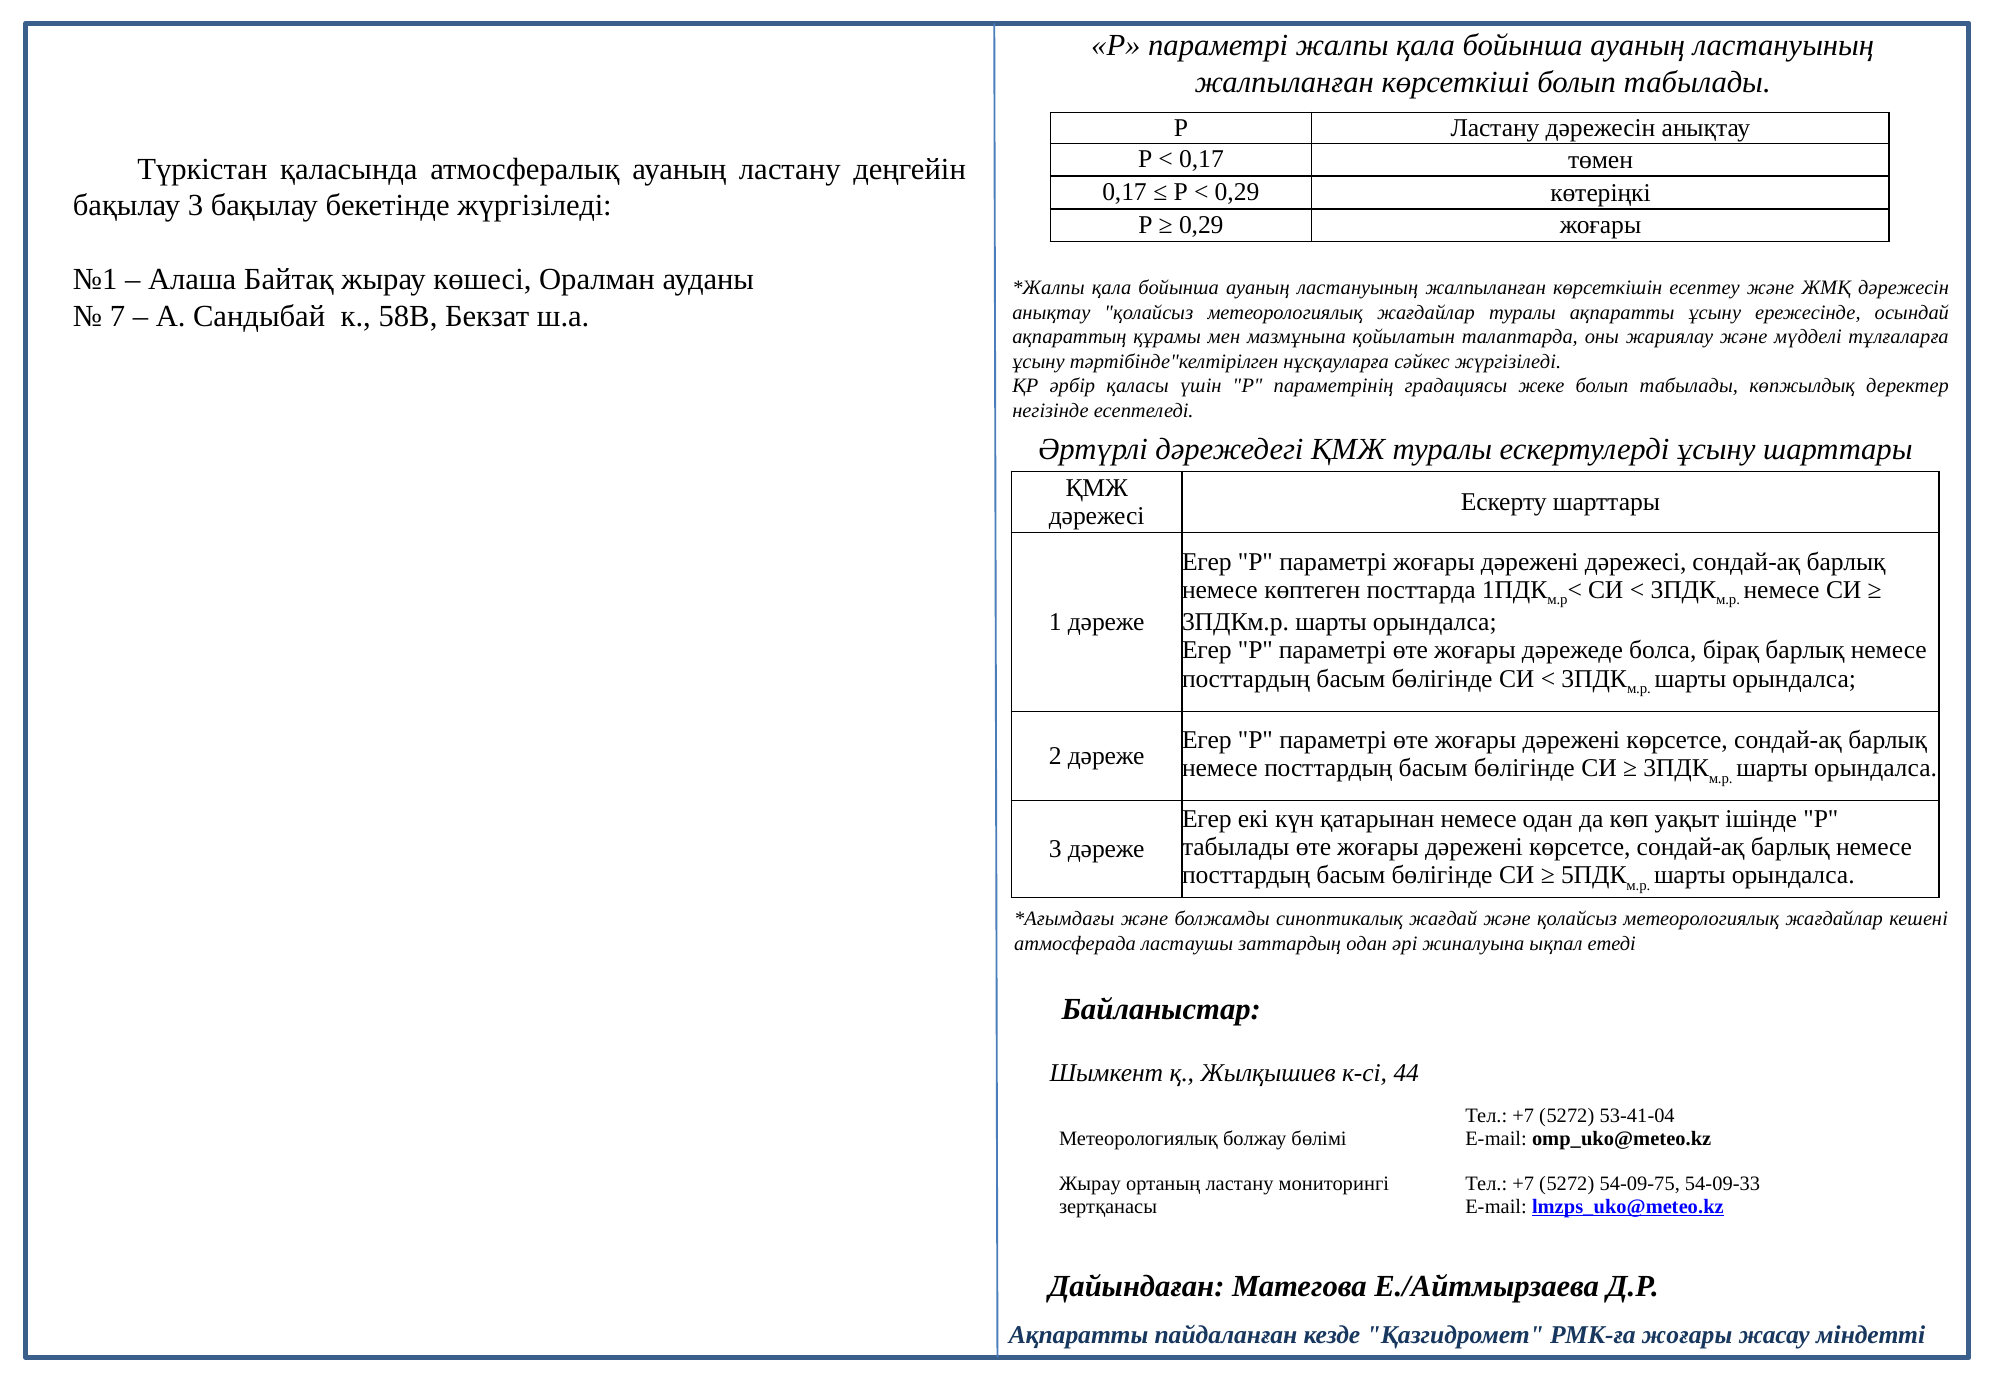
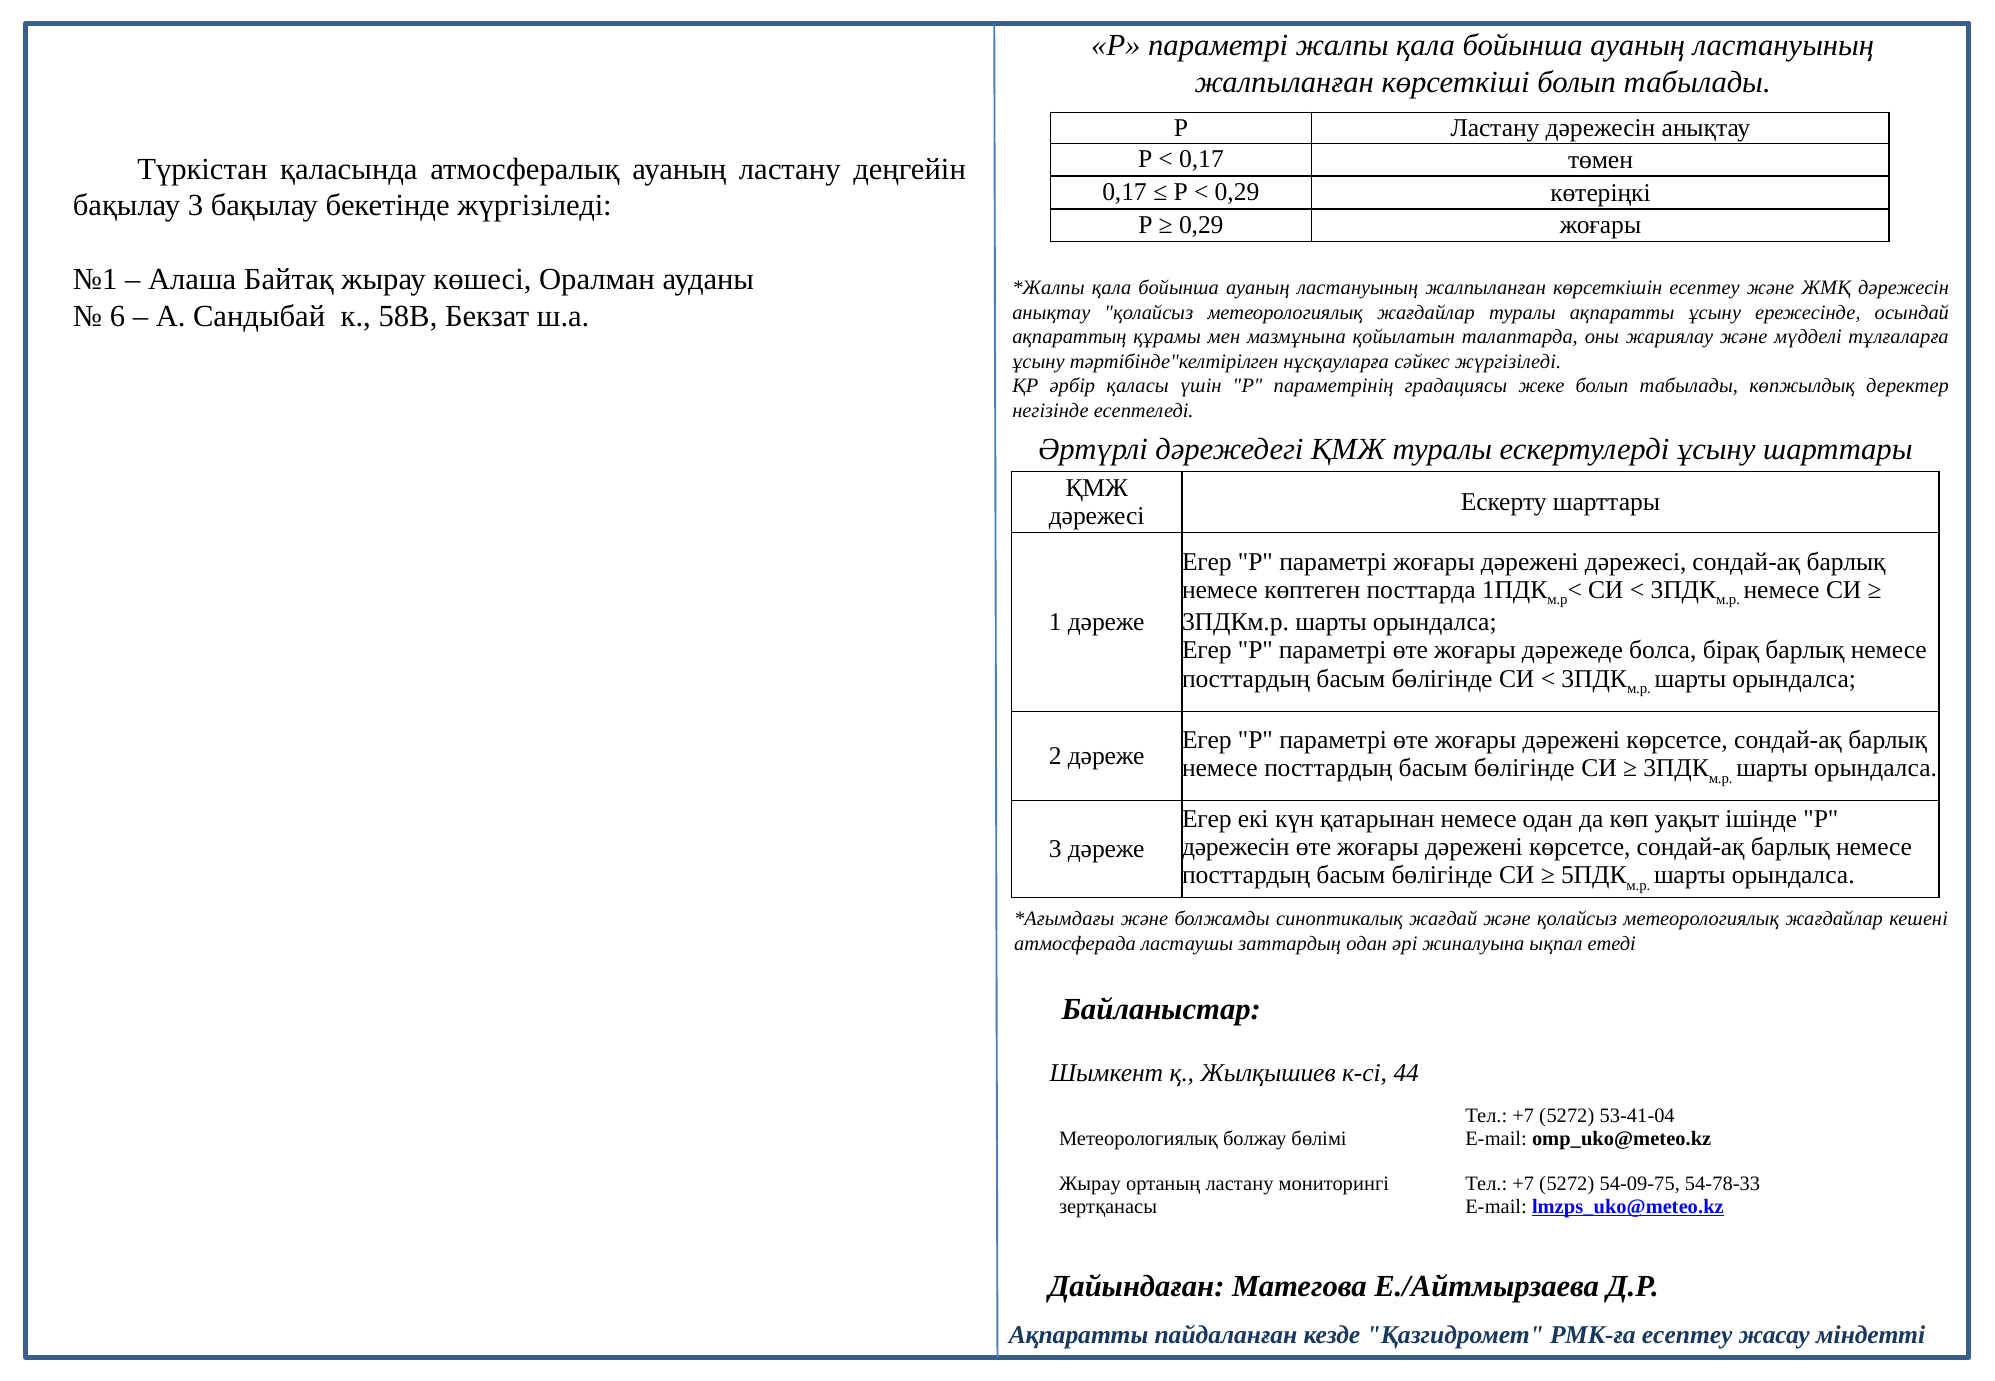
7: 7 -> 6 (117, 316)
табылады: табылады -> дәрежесін (1236, 847)
54-09-33: 54-09-33 -> 54-78-33 (1723, 1184)
РМК-ға жоғары: жоғары -> есептеу (1687, 1335)
